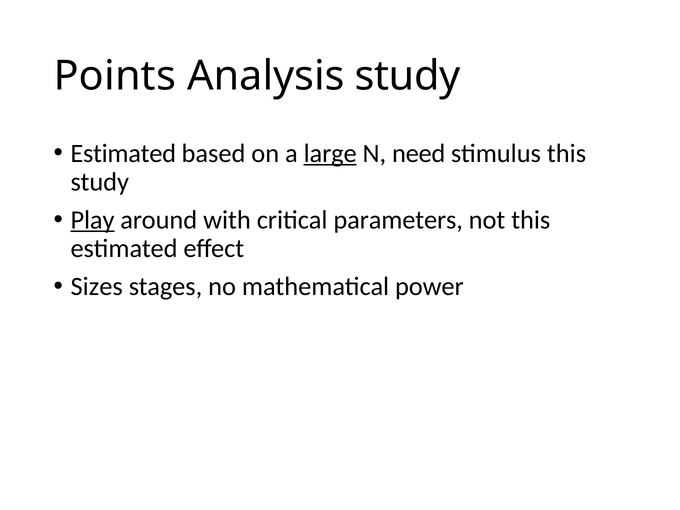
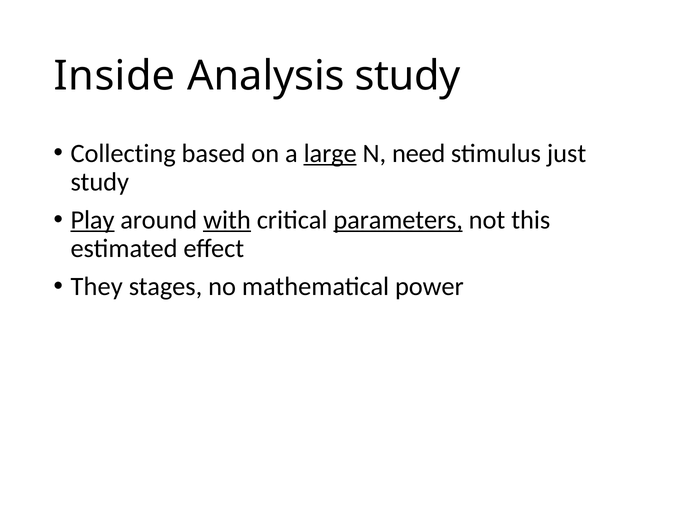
Points: Points -> Inside (115, 76)
Estimated: Estimated -> Collecting (123, 153)
stimulus this: this -> just (567, 153)
with underline: none -> present (227, 220)
parameters underline: none -> present (398, 220)
Sizes: Sizes -> They (97, 286)
